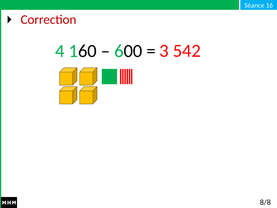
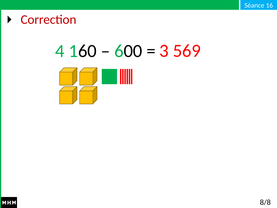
542: 542 -> 569 (187, 51)
